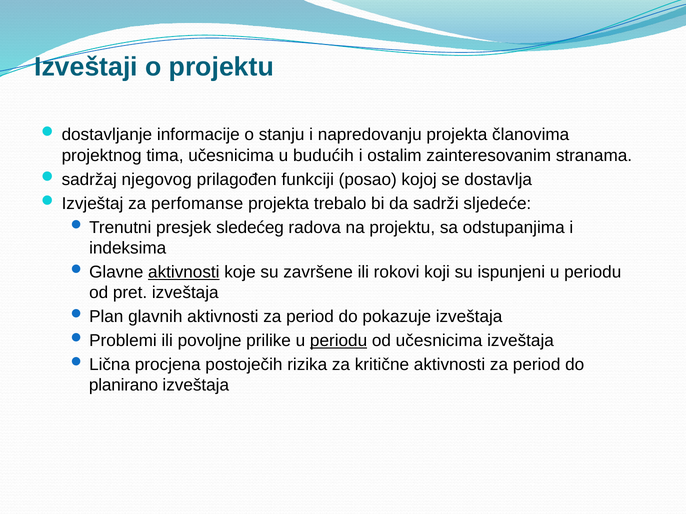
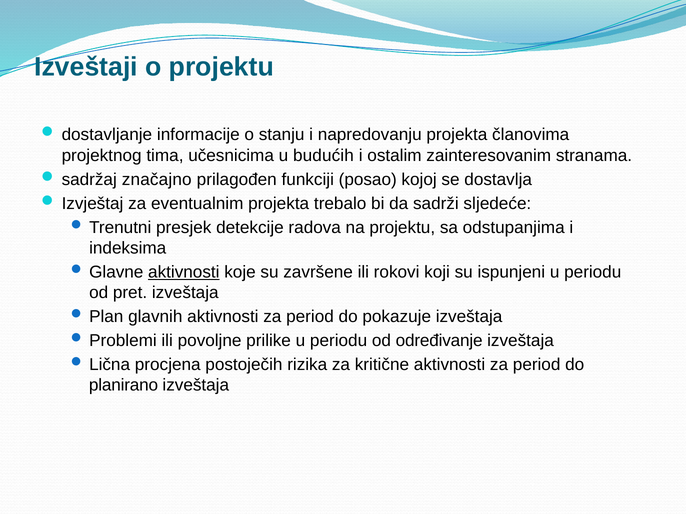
njegovog: njegovog -> značajno (157, 180)
perfomanse: perfomanse -> eventualnim (197, 204)
sledećeg: sledećeg -> detekcije (250, 228)
periodu underline: present -> none (339, 341)
od učesnicima: učesnicima -> određivanje (439, 341)
